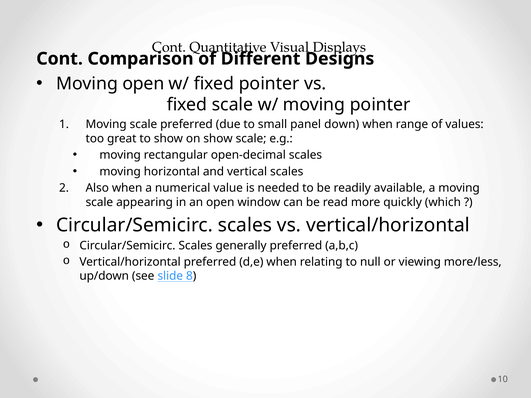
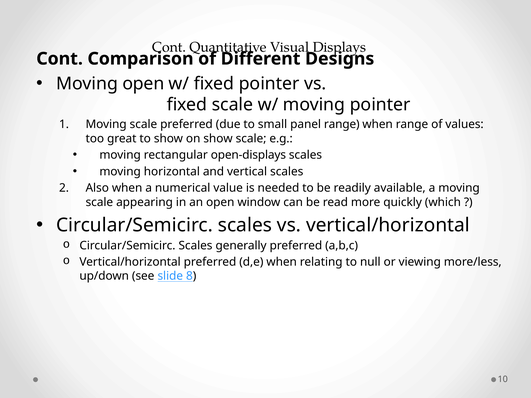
panel down: down -> range (342, 124)
open-decimal: open-decimal -> open-displays (248, 155)
